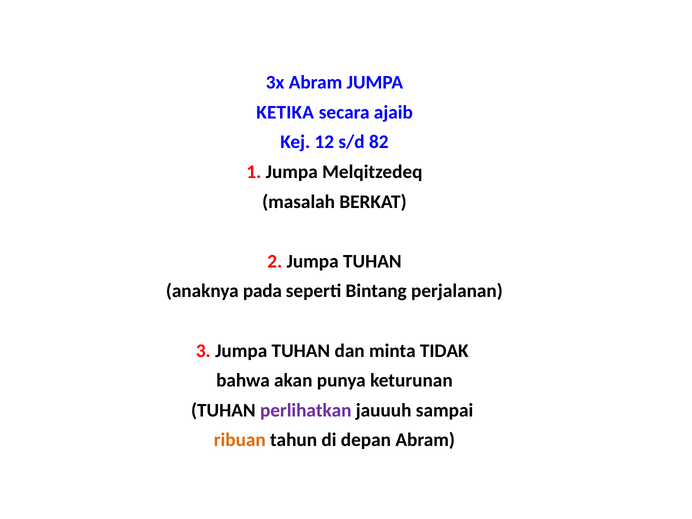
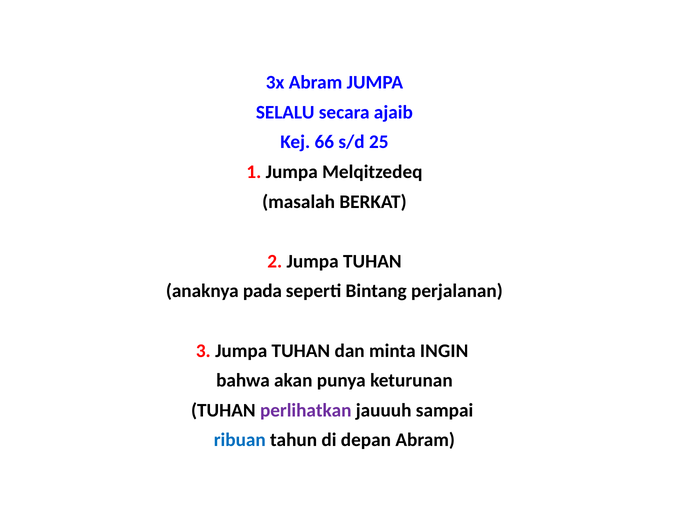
KETIKA: KETIKA -> SELALU (285, 112)
12: 12 -> 66 (324, 142)
82: 82 -> 25 (379, 142)
TIDAK: TIDAK -> INGIN (444, 351)
ribuan colour: orange -> blue (240, 440)
